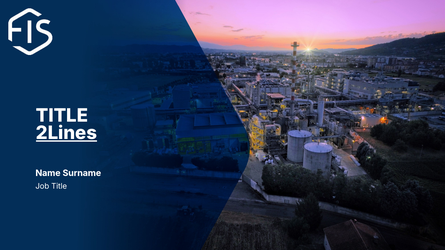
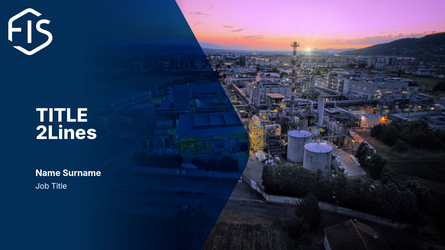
2Lines underline: present -> none (66, 133)
